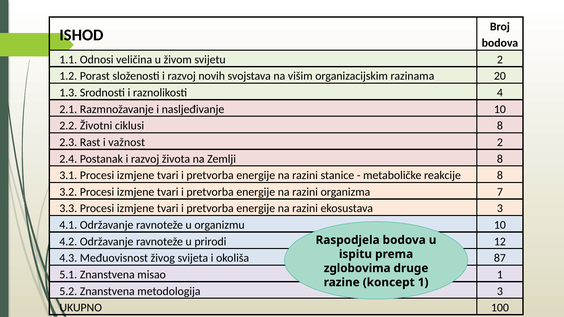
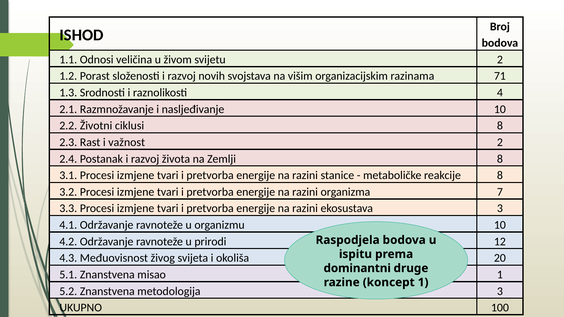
20: 20 -> 71 (500, 76)
87: 87 -> 20 (500, 258)
zglobovima: zglobovima -> dominantni (357, 268)
